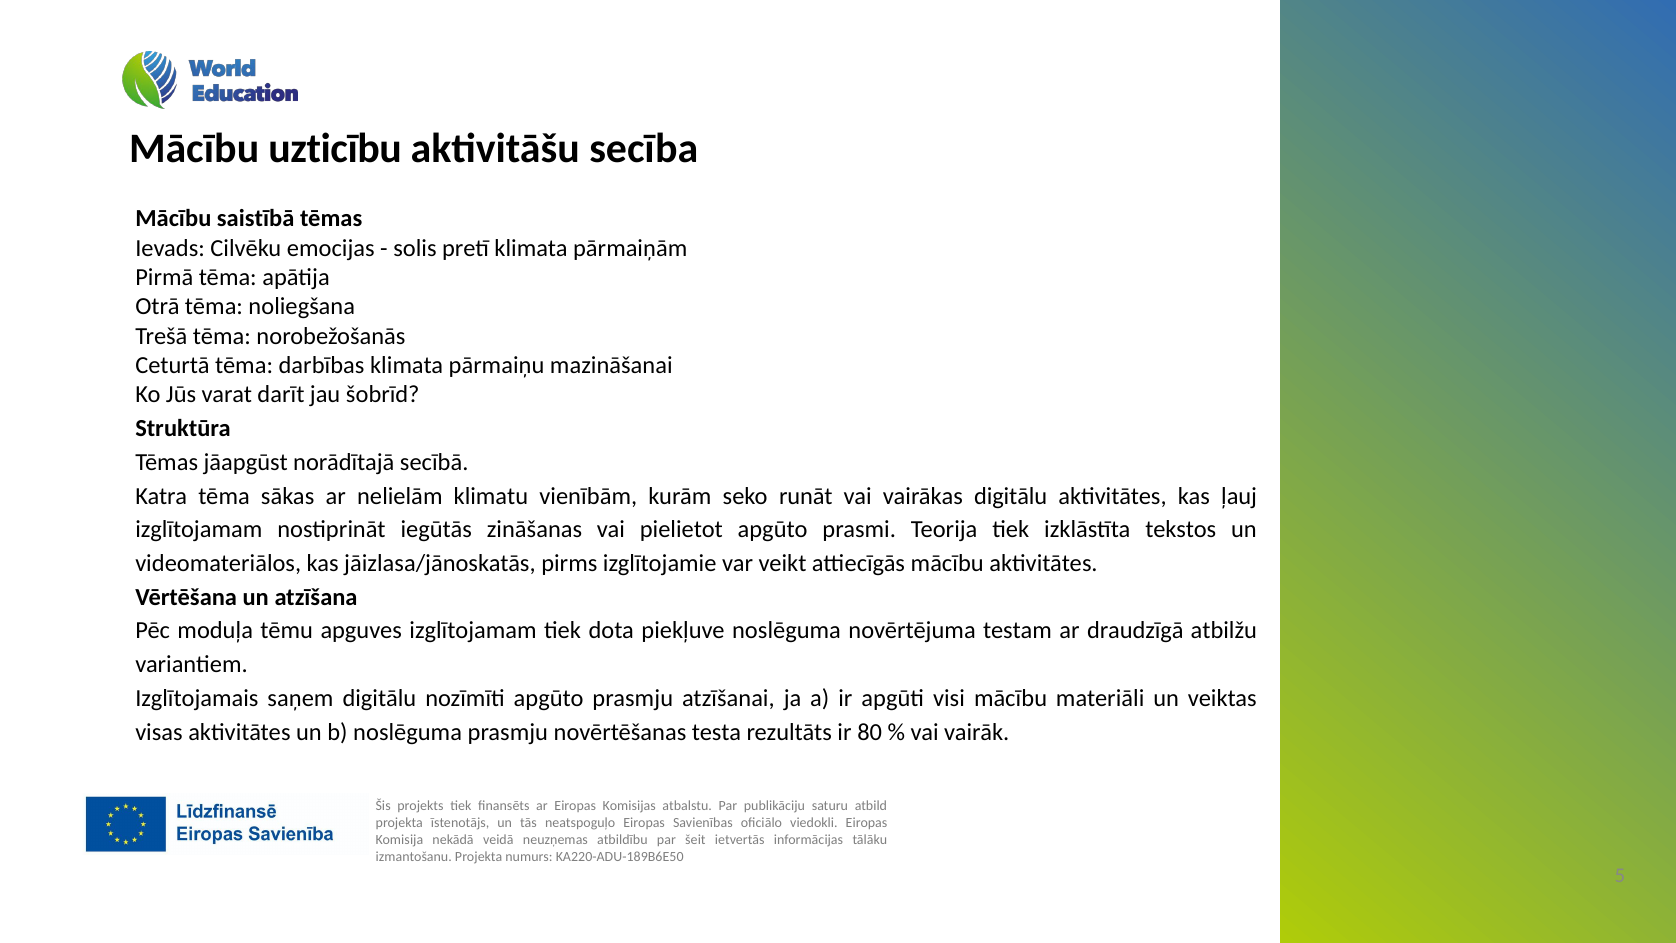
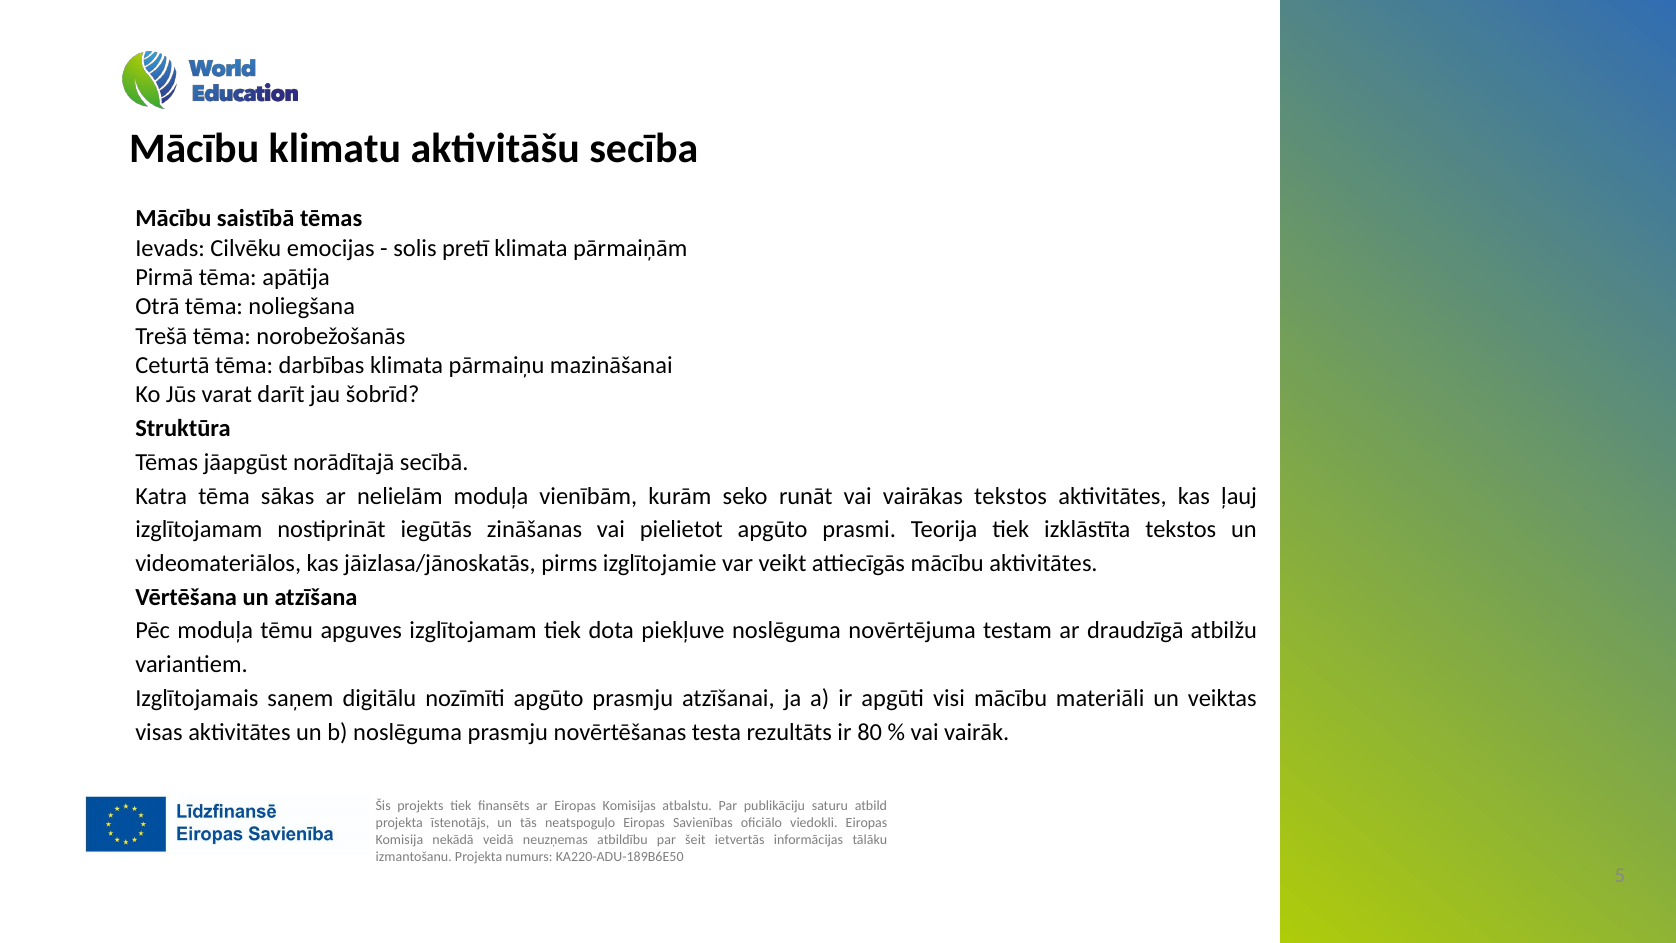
uzticību: uzticību -> klimatu (335, 148)
nelielām klimatu: klimatu -> moduļa (491, 496)
vairākas digitālu: digitālu -> tekstos (1011, 496)
